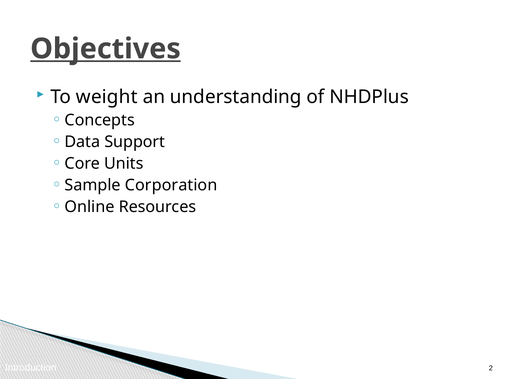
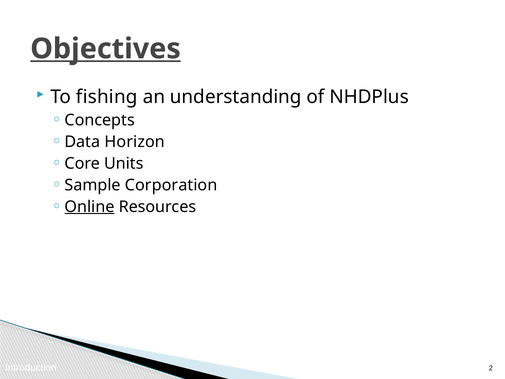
weight: weight -> fishing (107, 97)
Support: Support -> Horizon (135, 142)
Online underline: none -> present (90, 207)
